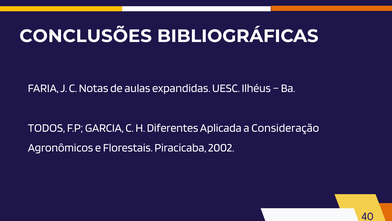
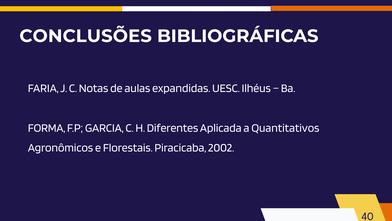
TODOS: TODOS -> FORMA (47, 128)
Consideração: Consideração -> Quantitativos (285, 128)
